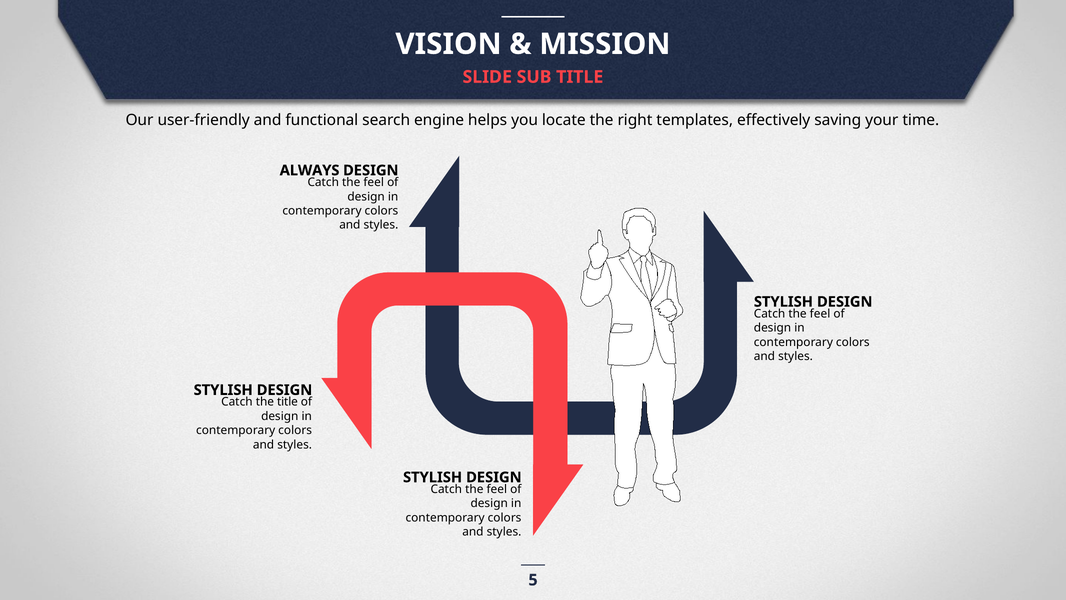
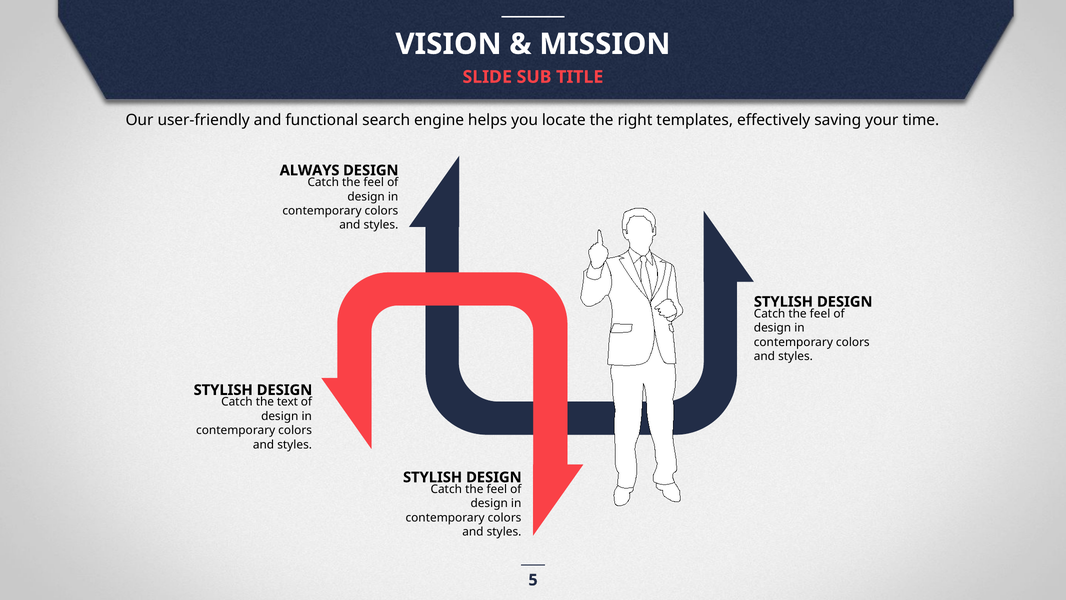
the title: title -> text (287, 402)
